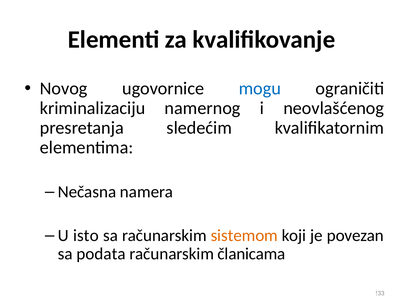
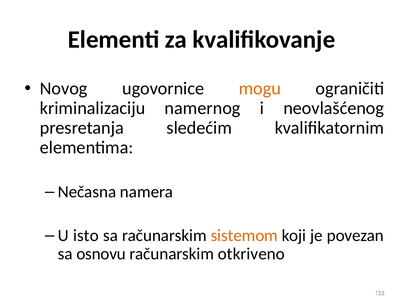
mogu colour: blue -> orange (260, 88)
podata: podata -> osnovu (101, 254)
članicama: članicama -> otkriveno (251, 254)
